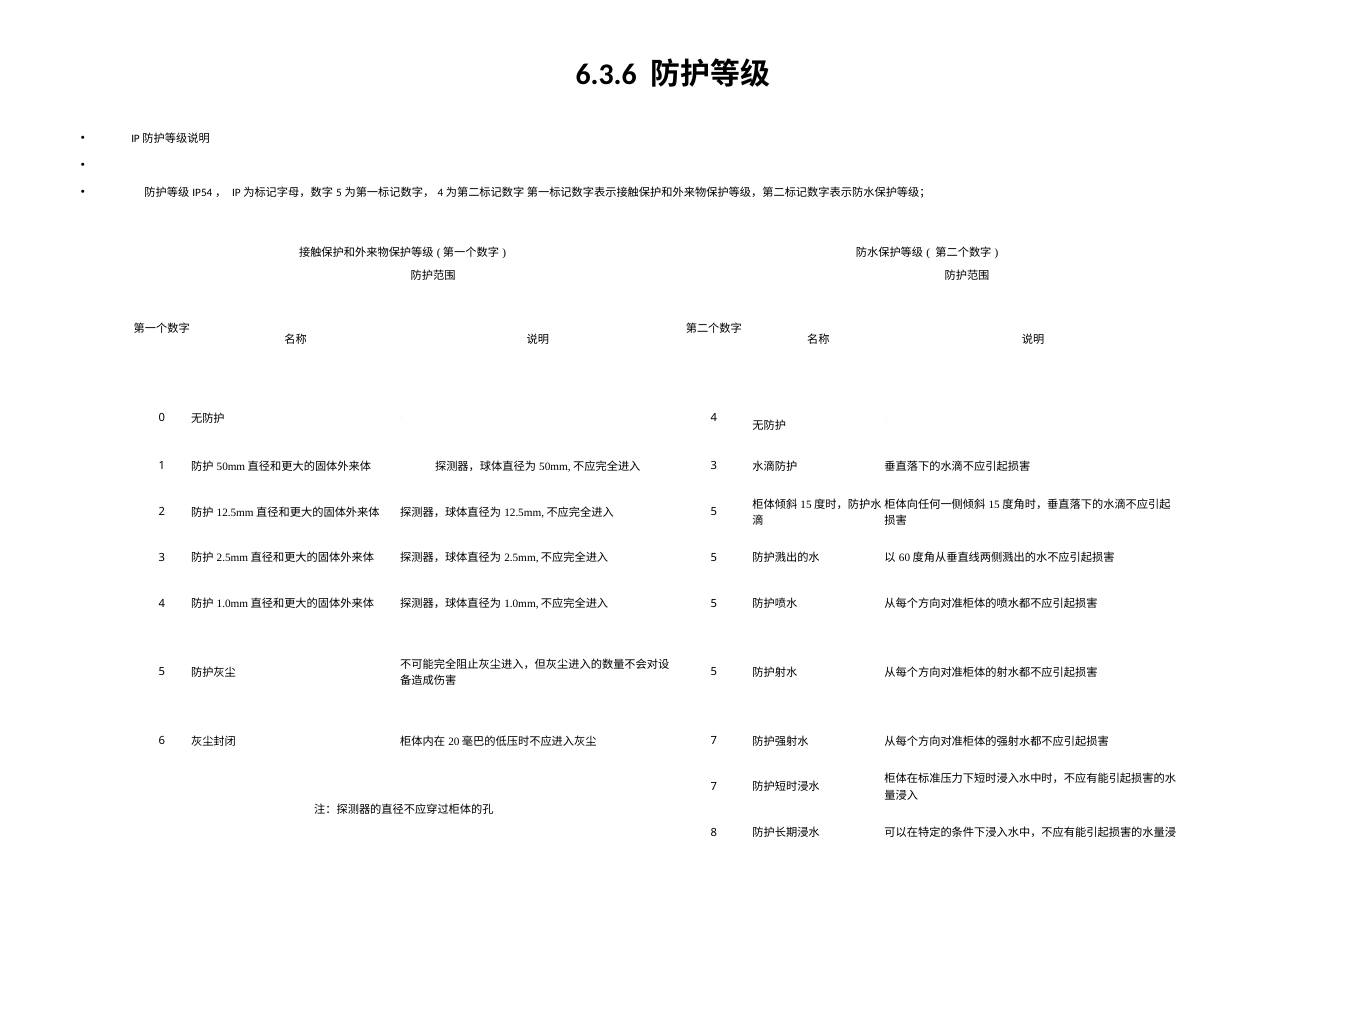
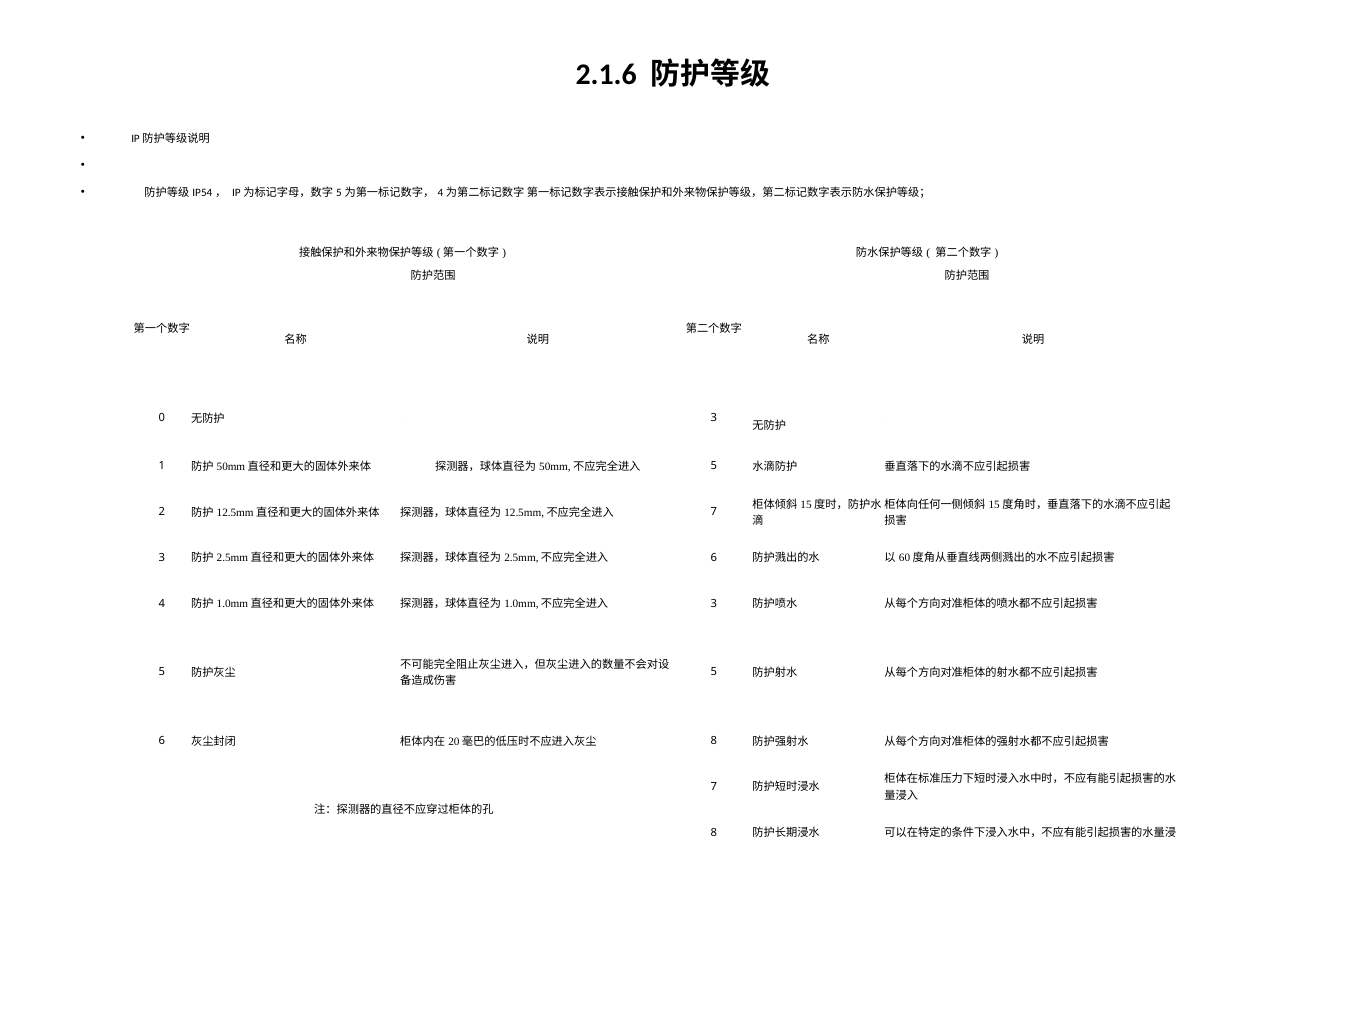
6.3.6: 6.3.6 -> 2.1.6 (606, 74)
4: 4 -> 3 (714, 417)
3: 3 -> 5 (714, 466)
5: 5 -> 7 (714, 511)
5: 5 -> 6 (714, 557)
5: 5 -> 3 (714, 603)
7: 7 -> 8 (714, 740)
